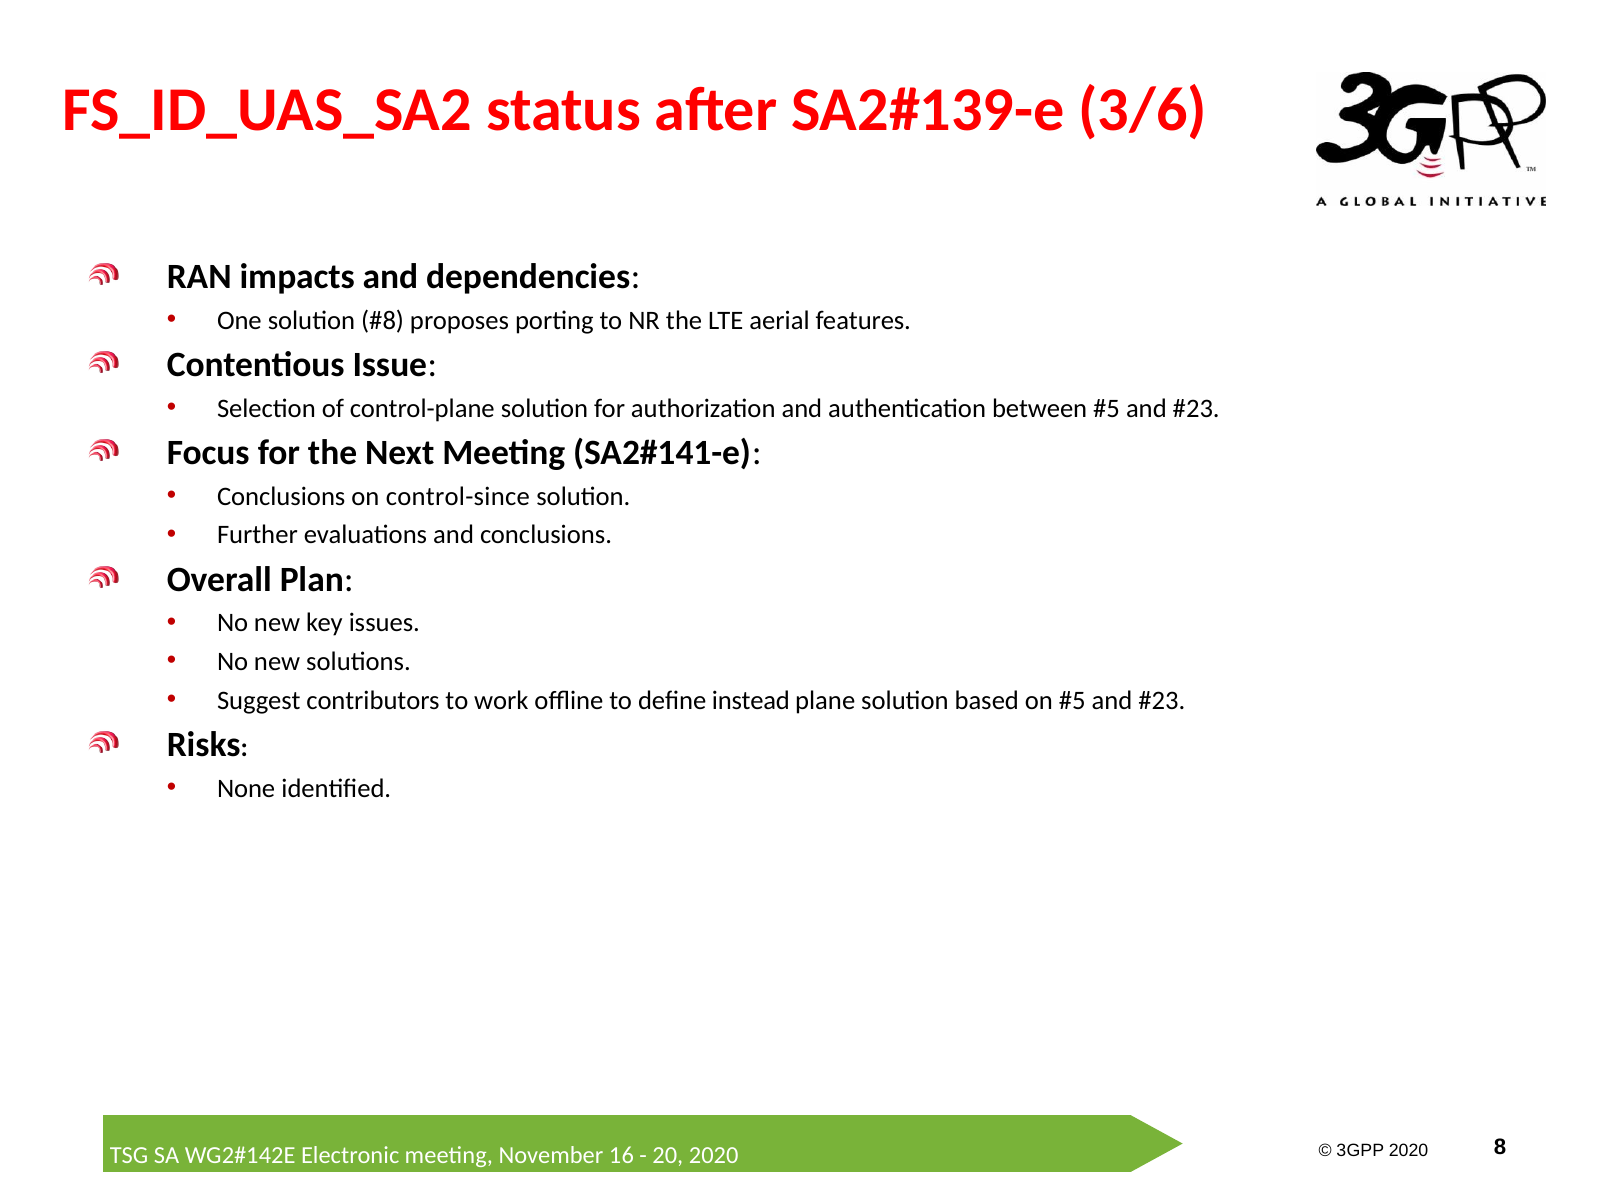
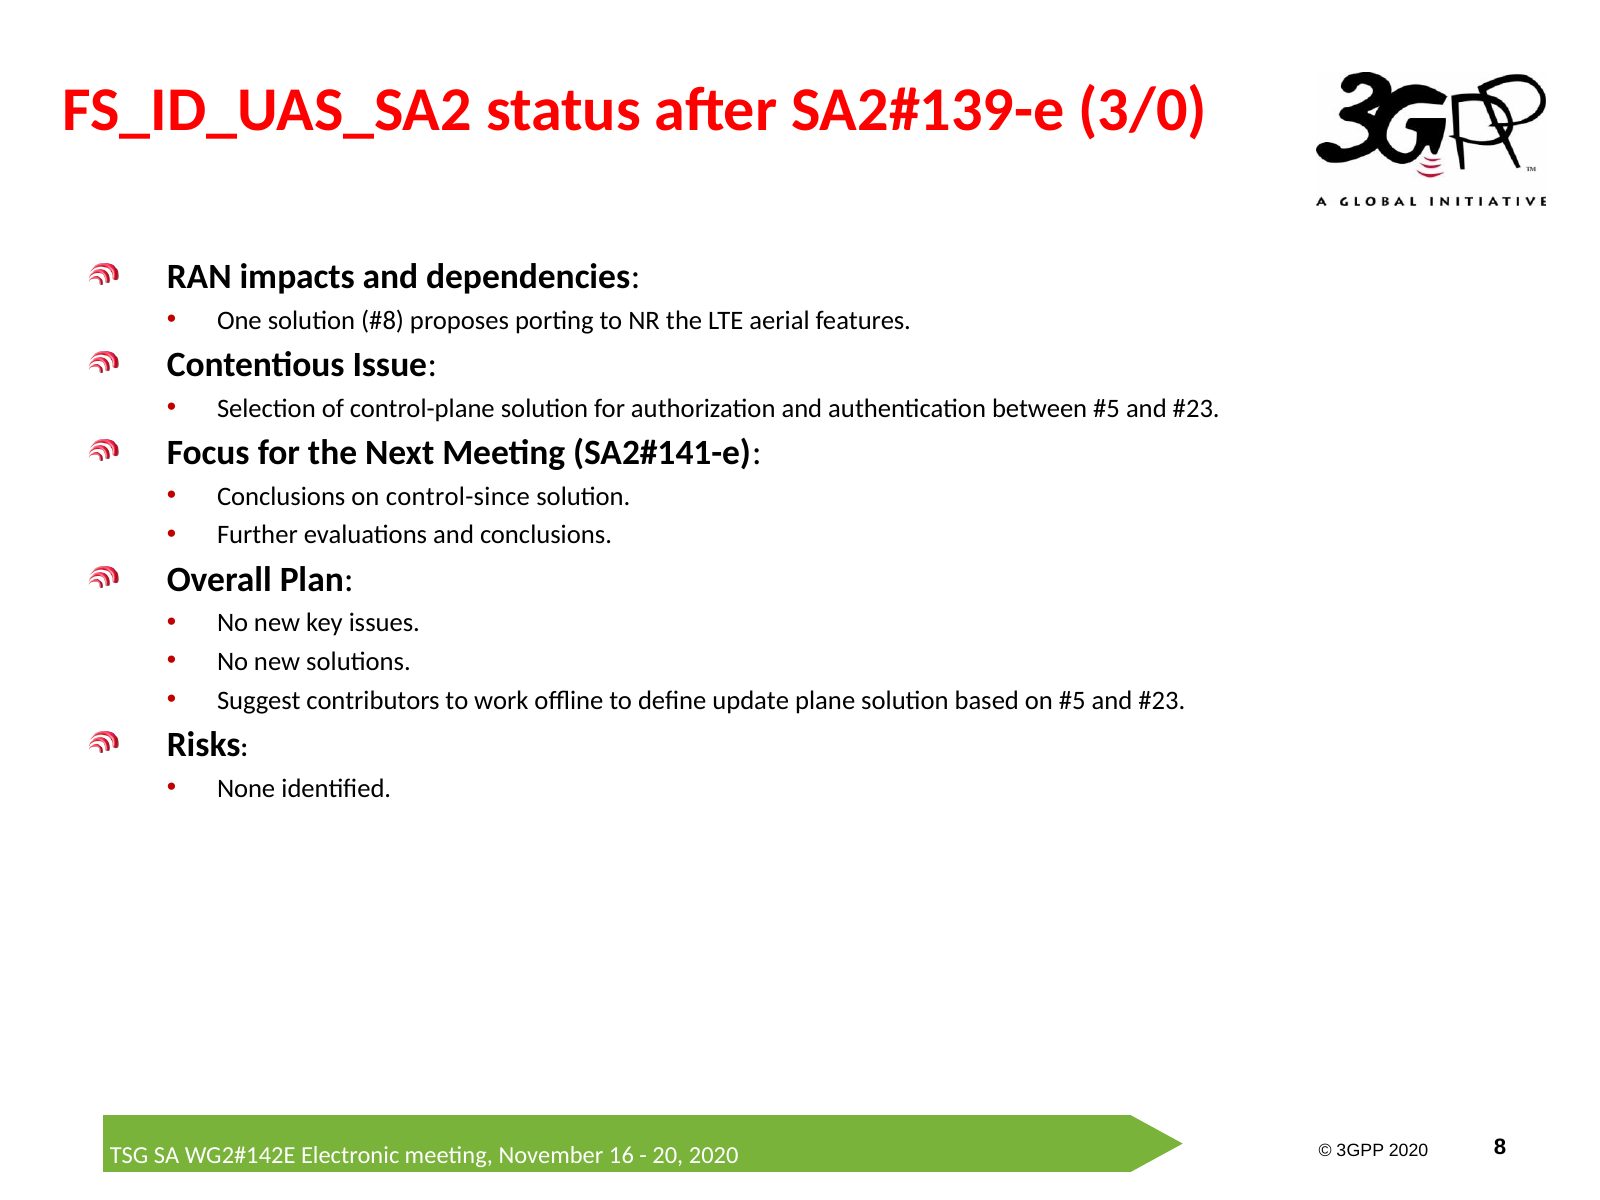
3/6: 3/6 -> 3/0 (1143, 110)
instead: instead -> update (751, 700)
